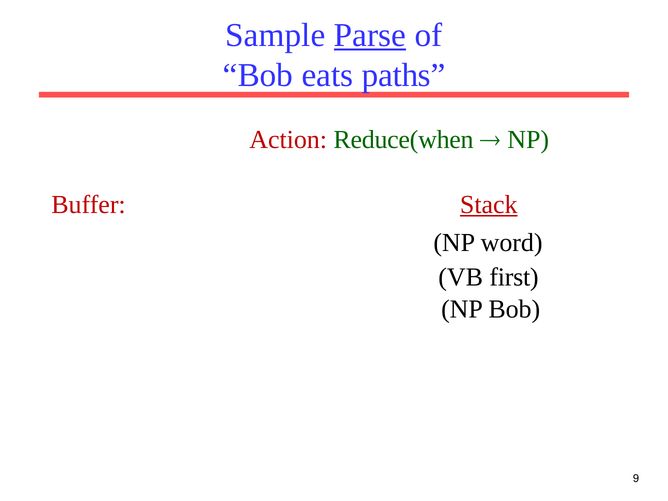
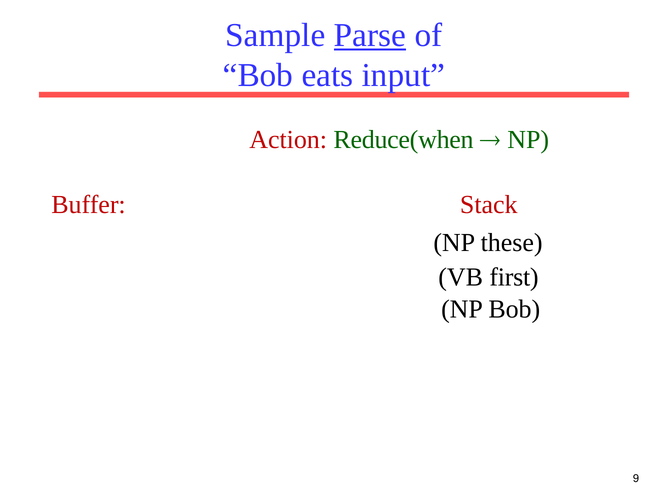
paths: paths -> input (403, 75)
Stack underline: present -> none (489, 205)
word: word -> these (512, 243)
